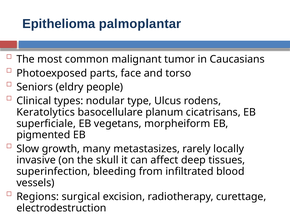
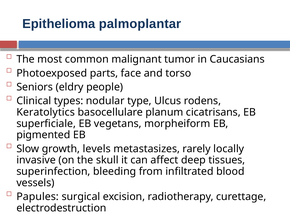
many: many -> levels (97, 148)
Regions: Regions -> Papules (38, 196)
